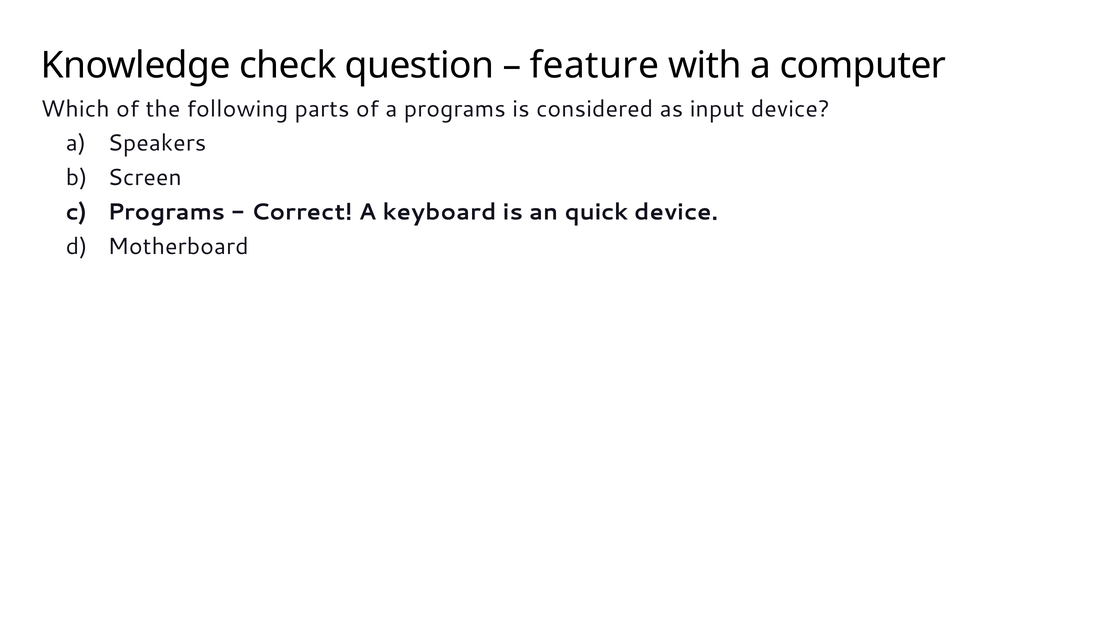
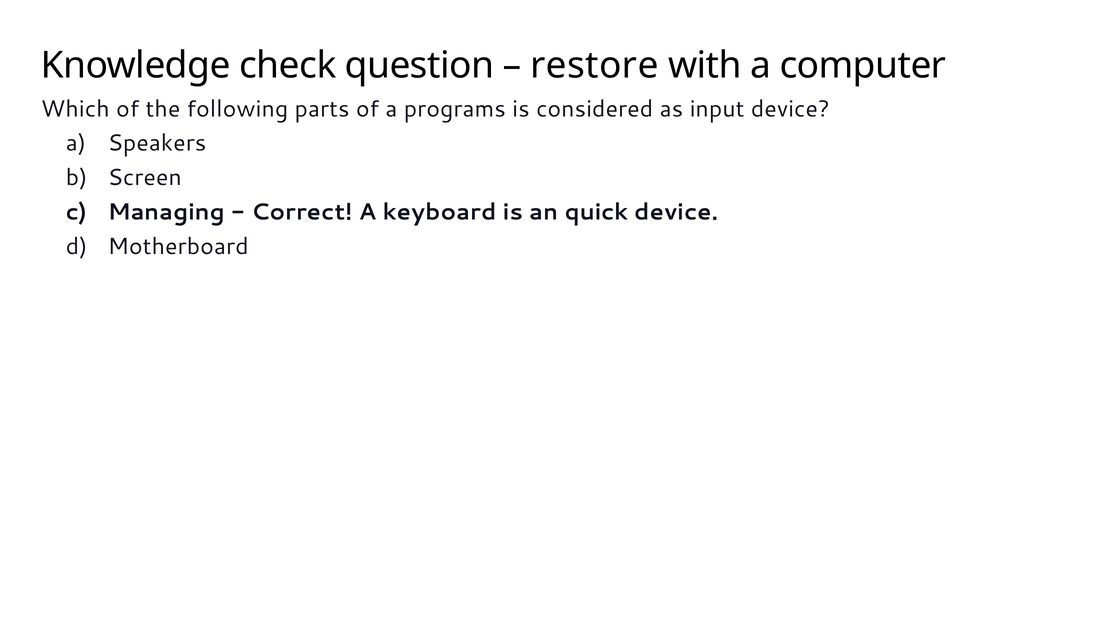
feature: feature -> restore (594, 65)
Programs: Programs -> Managing (166, 212)
